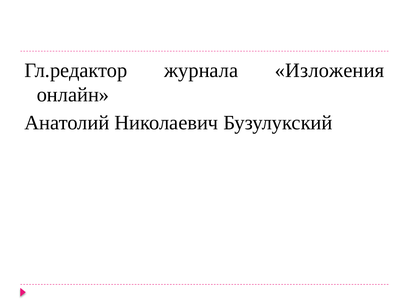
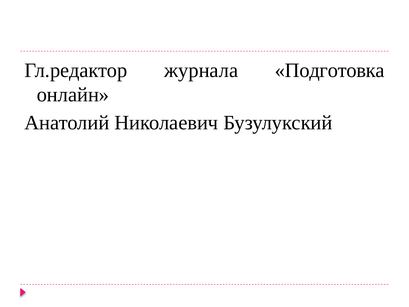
Изложения: Изложения -> Подготовка (330, 70)
